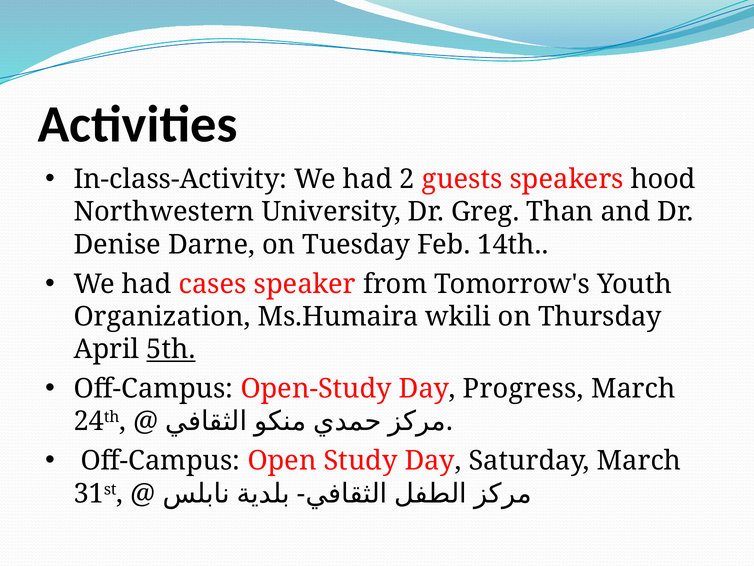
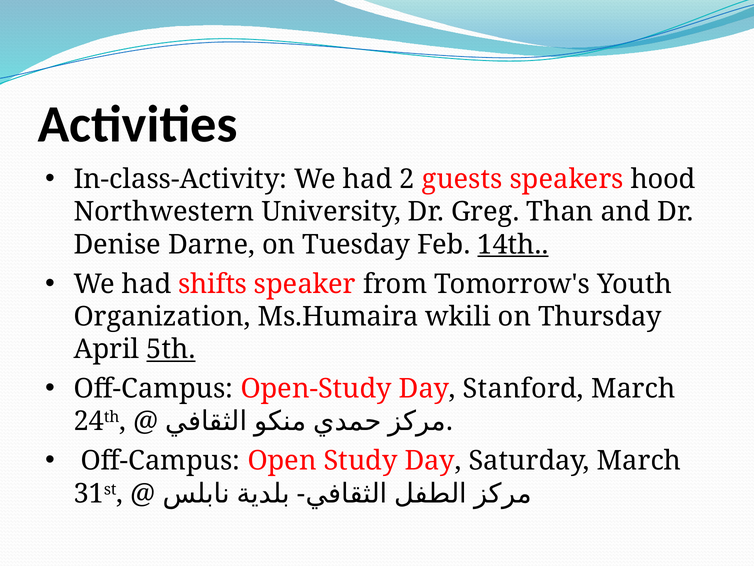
14th underline: none -> present (513, 244)
cases: cases -> shifts (213, 284)
Progress: Progress -> Stanford (523, 388)
